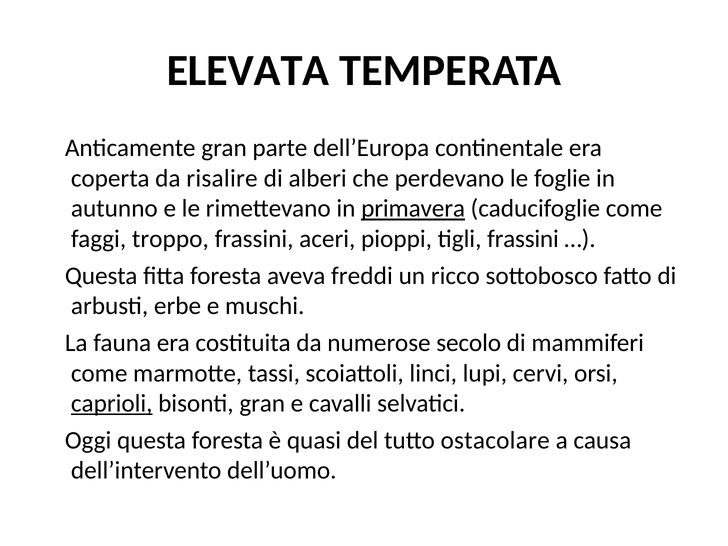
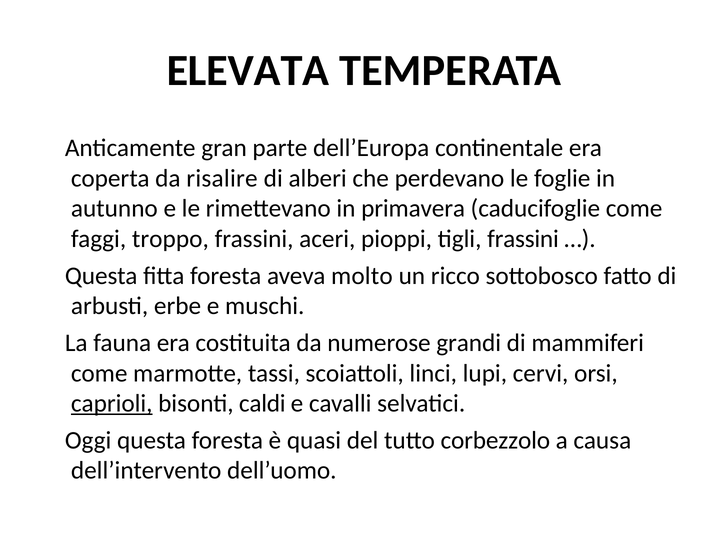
primavera underline: present -> none (413, 209)
freddi: freddi -> molto (362, 276)
secolo: secolo -> grandi (469, 343)
bisonti gran: gran -> caldi (262, 404)
ostacolare: ostacolare -> corbezzolo (495, 440)
